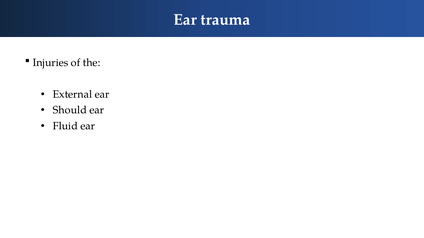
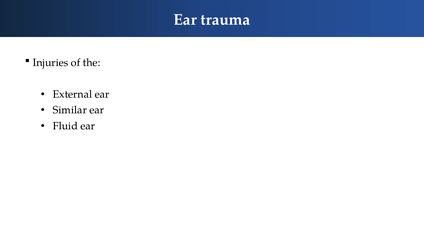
Should: Should -> Similar (70, 110)
